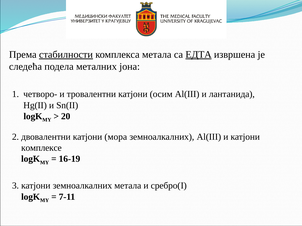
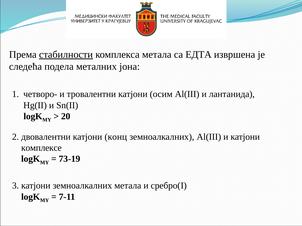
ЕДТА underline: present -> none (199, 55)
мора: мора -> конц (116, 137)
16-19: 16-19 -> 73-19 (69, 159)
